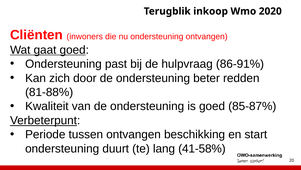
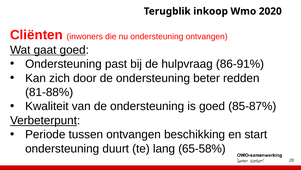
41-58%: 41-58% -> 65-58% (202, 148)
